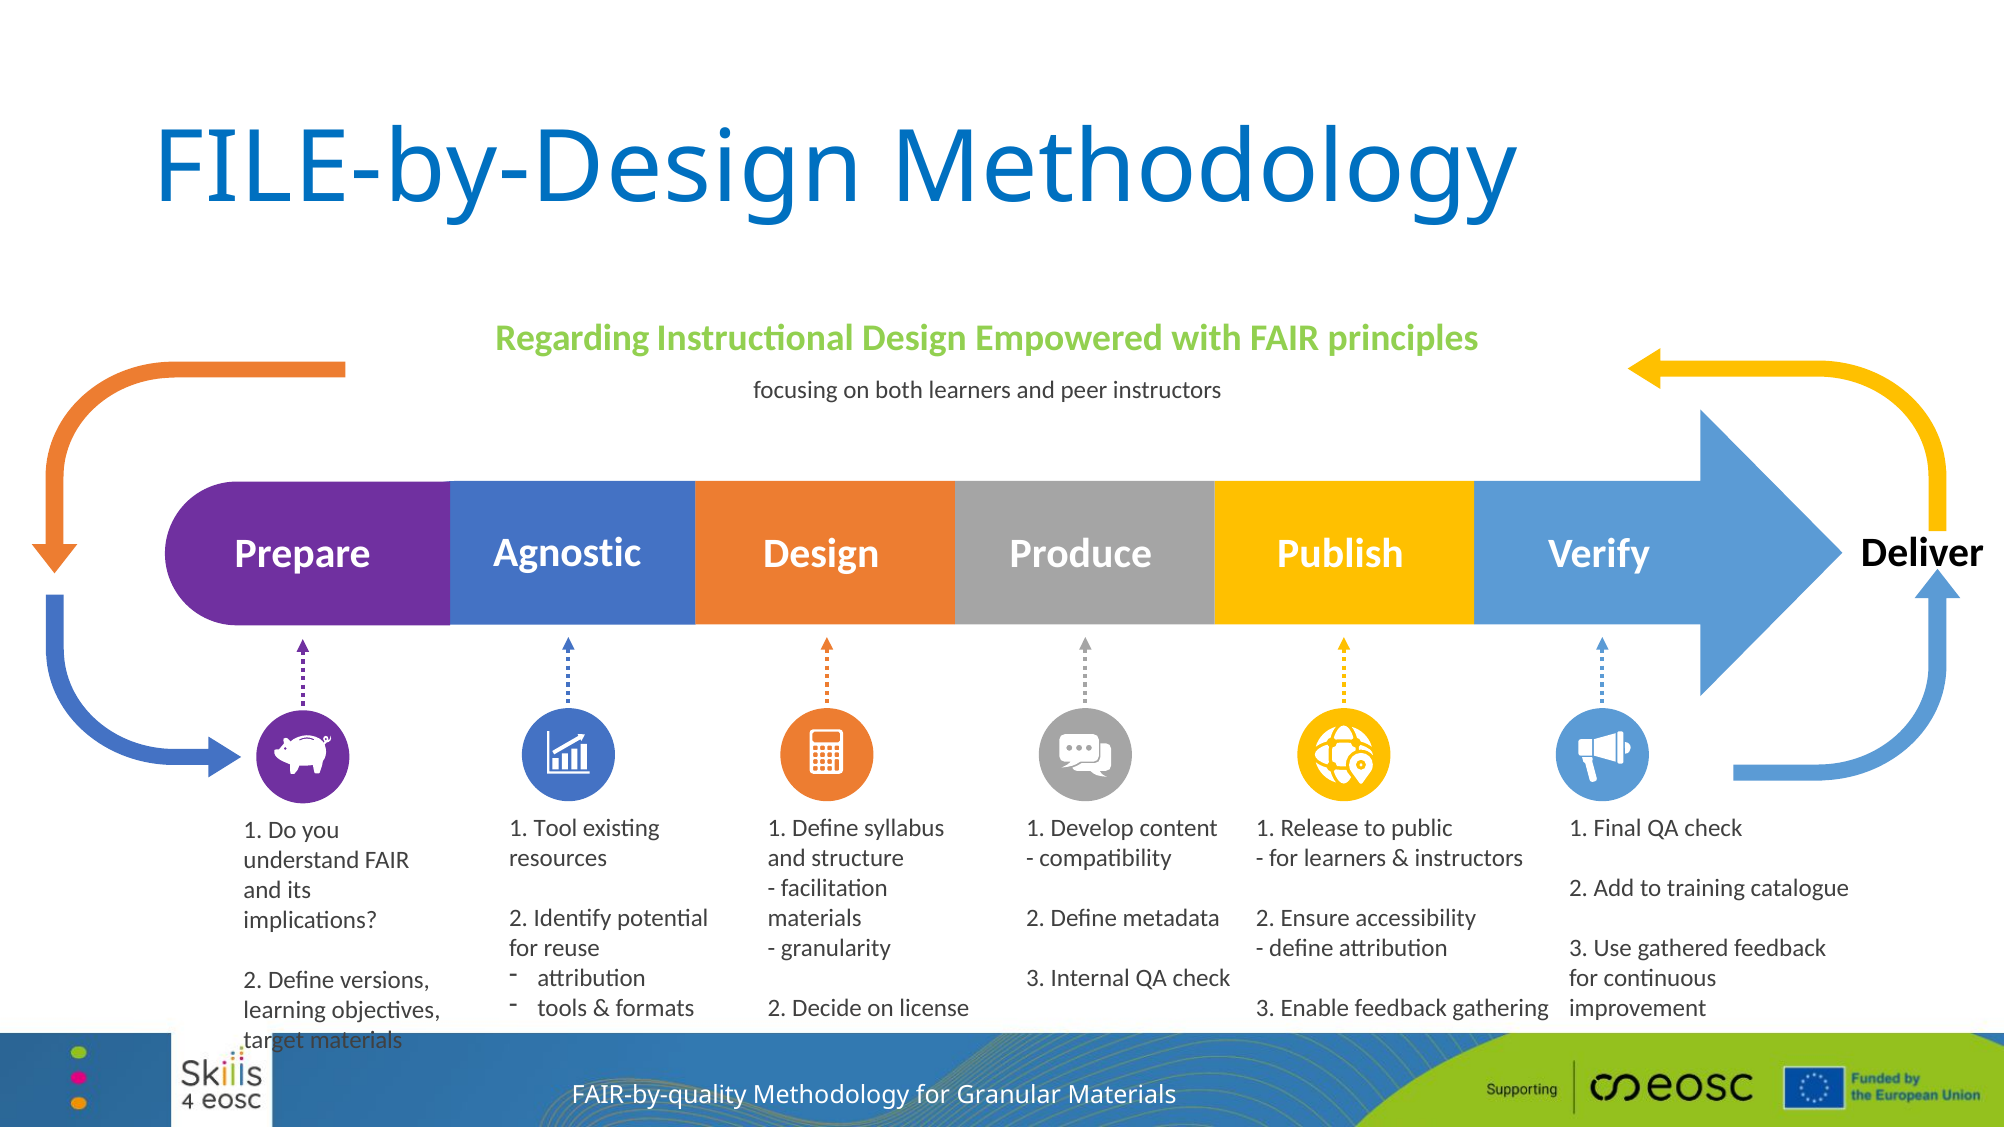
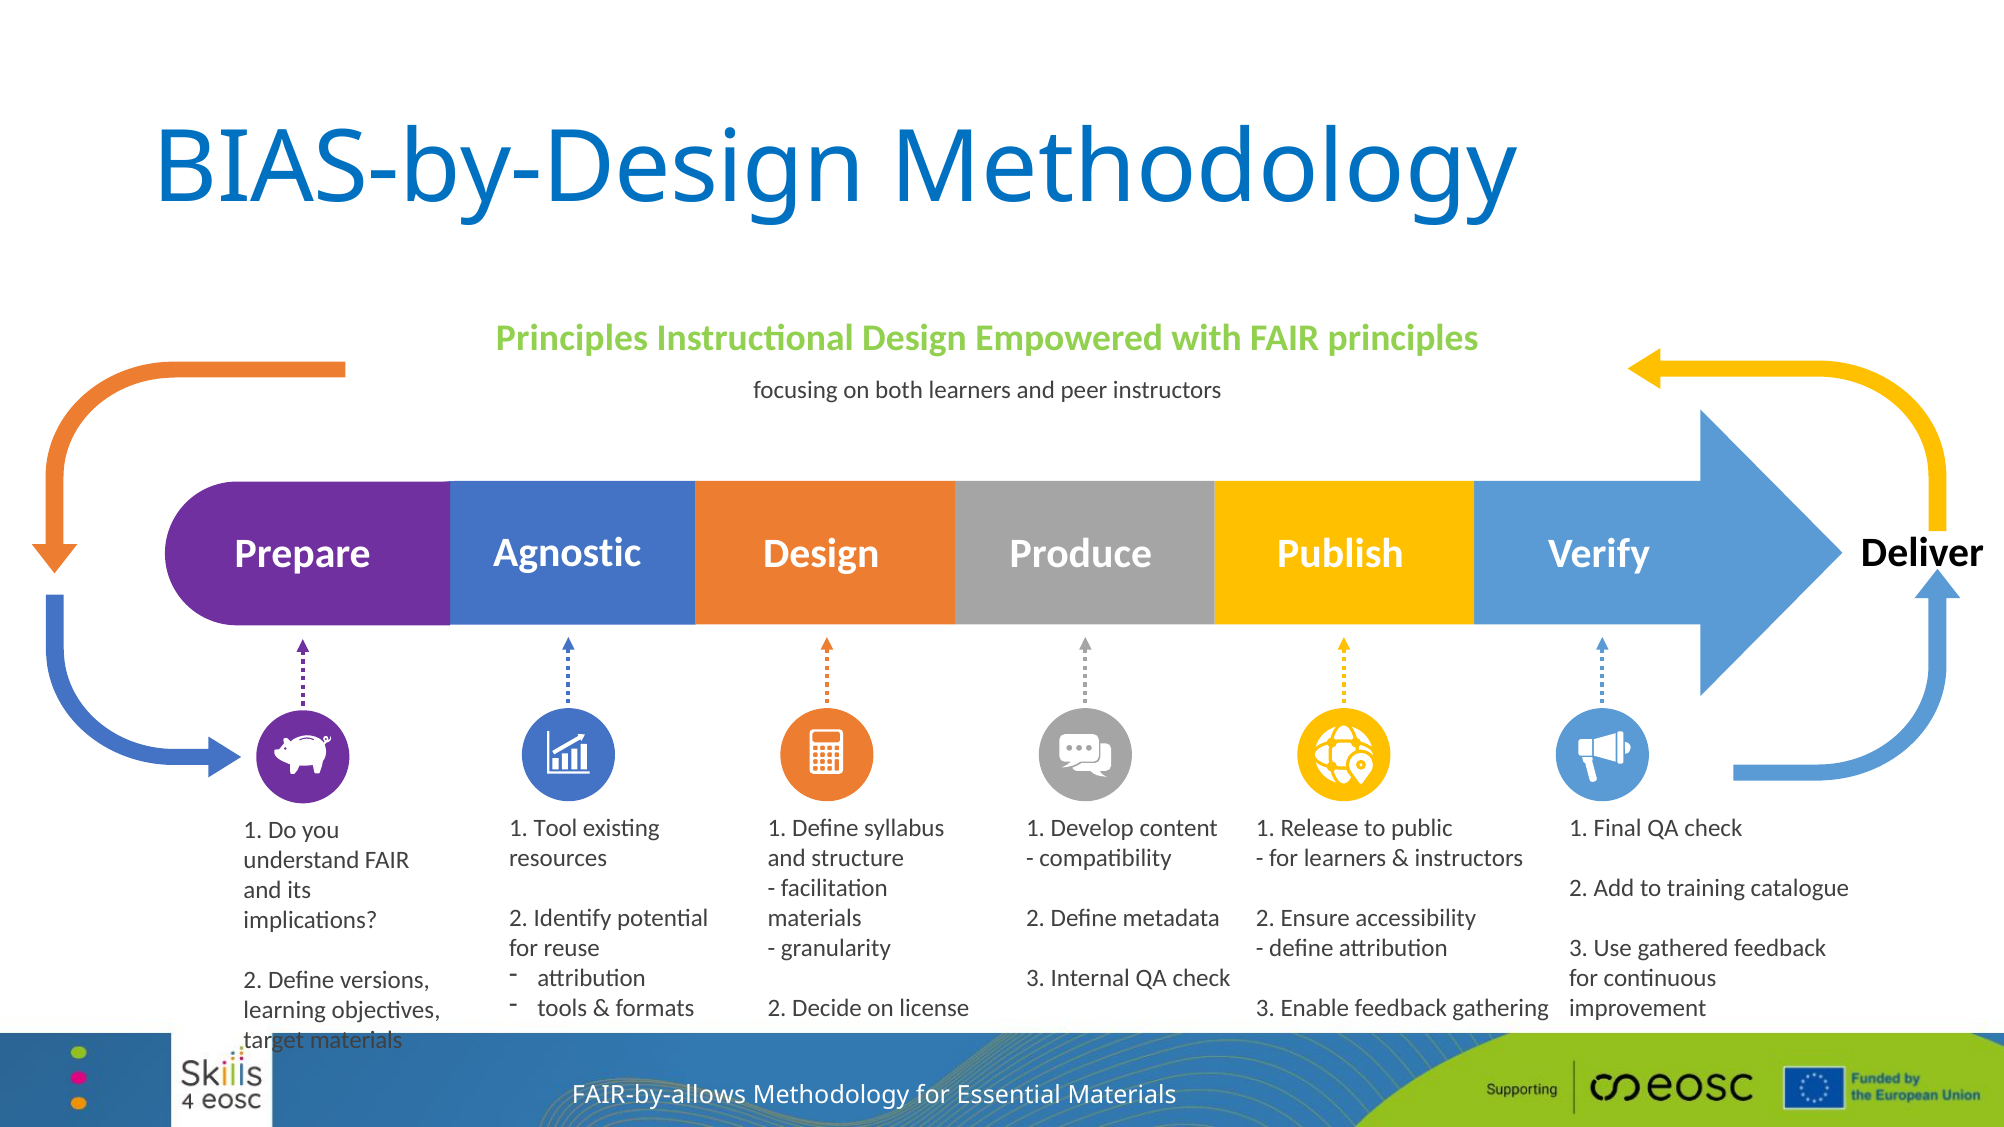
FILE-by-Design: FILE-by-Design -> BIAS-by-Design (509, 168)
Regarding: Regarding -> Principles (572, 339)
FAIR-by-quality: FAIR-by-quality -> FAIR-by-allows (659, 1095)
Granular: Granular -> Essential (1009, 1095)
